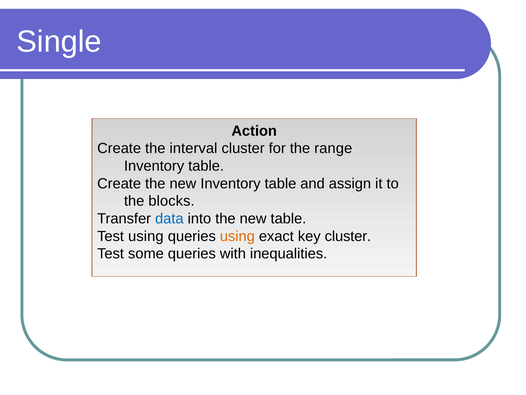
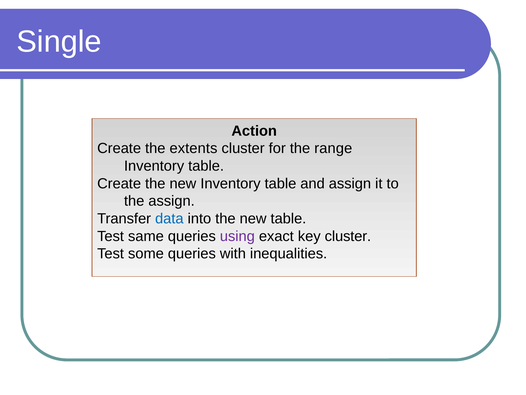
interval: interval -> extents (193, 148)
the blocks: blocks -> assign (172, 201)
Test using: using -> same (146, 236)
using colour: orange -> purple (237, 236)
